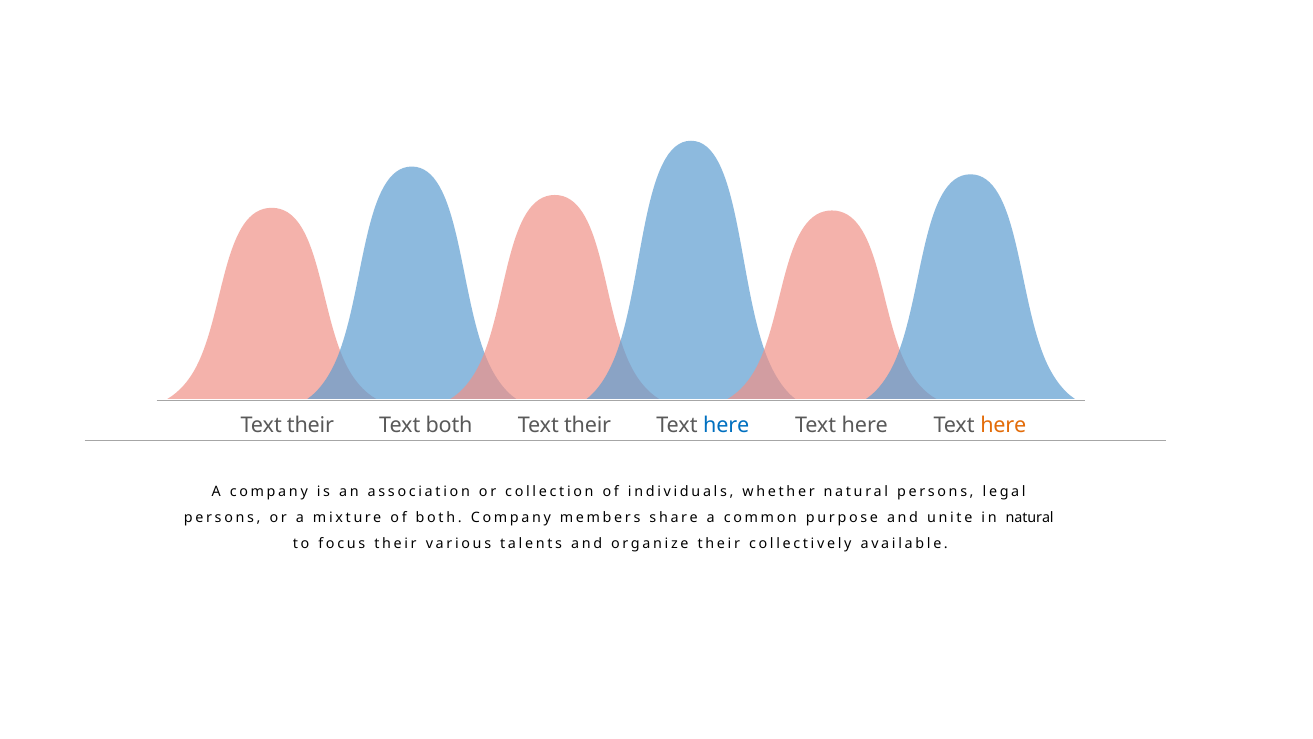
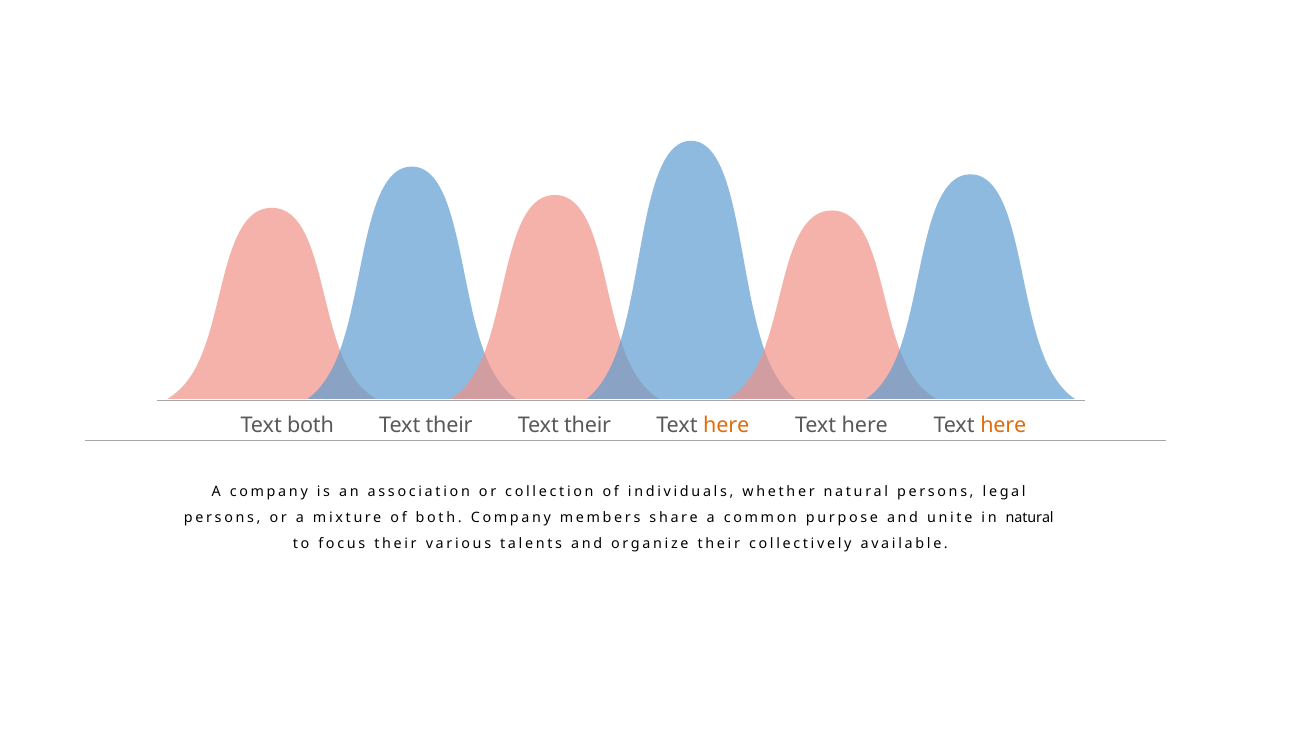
their: their -> both (310, 425)
both: both -> their (449, 425)
here colour: blue -> orange (726, 425)
